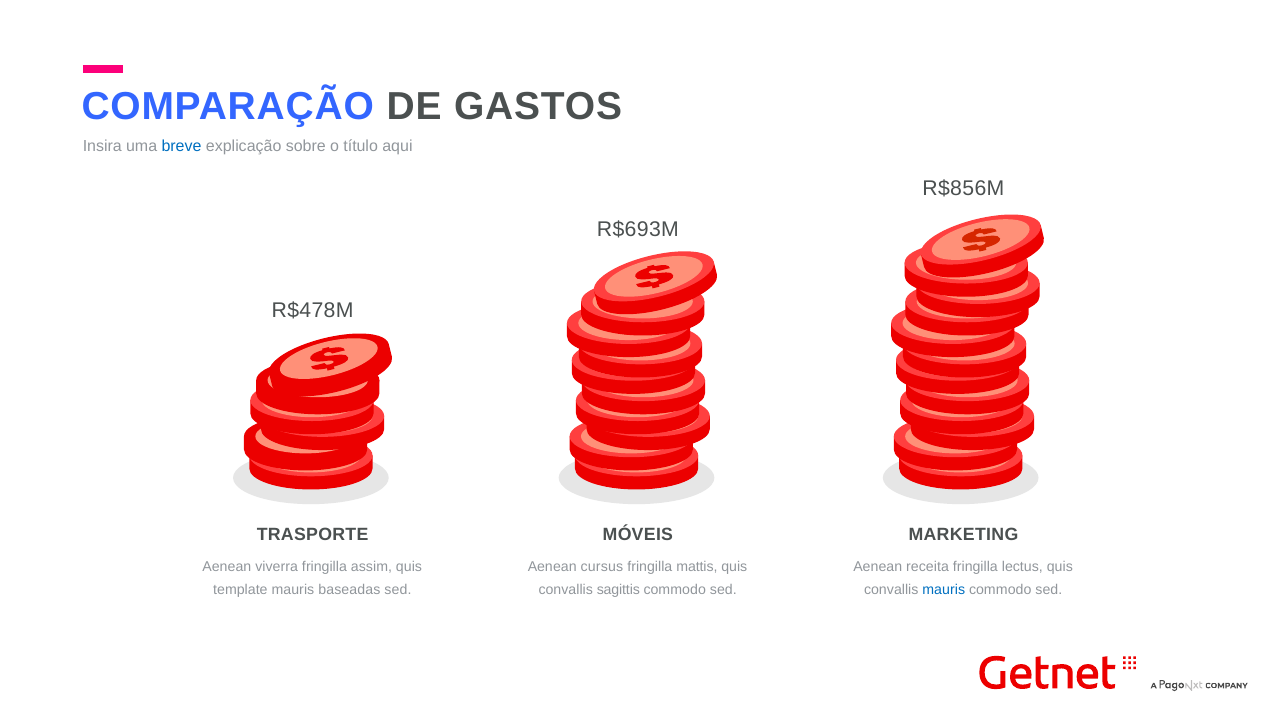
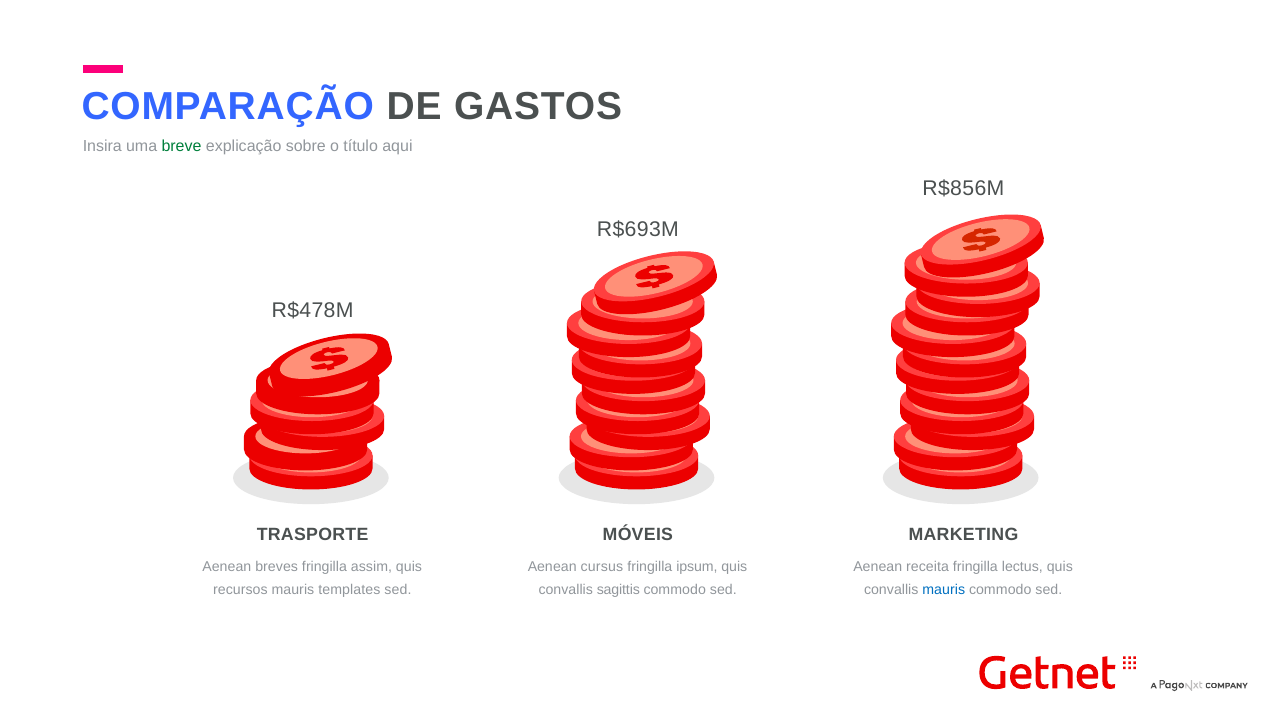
breve colour: blue -> green (182, 147)
viverra: viverra -> breves (277, 566)
mattis: mattis -> ipsum (697, 566)
template: template -> recursos (240, 590)
baseadas: baseadas -> templates (349, 590)
